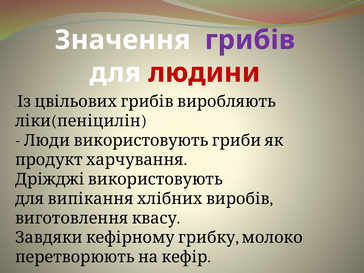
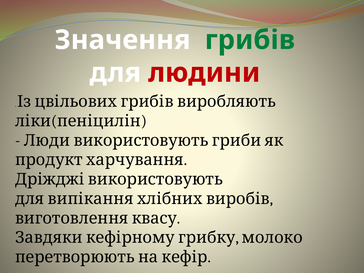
грибів colour: purple -> green (250, 40)
